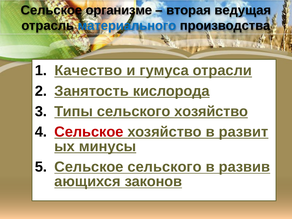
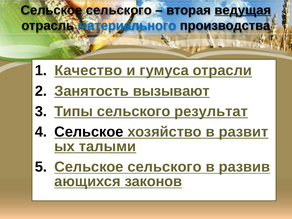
организме: организме -> сельского (119, 10)
ведущая underline: none -> present (243, 10)
кислорода: кислорода -> вызывают (171, 91)
сельского хозяйство: хозяйство -> результат (211, 111)
Сельское colour: red -> black (89, 132)
минусы: минусы -> талыми (108, 146)
